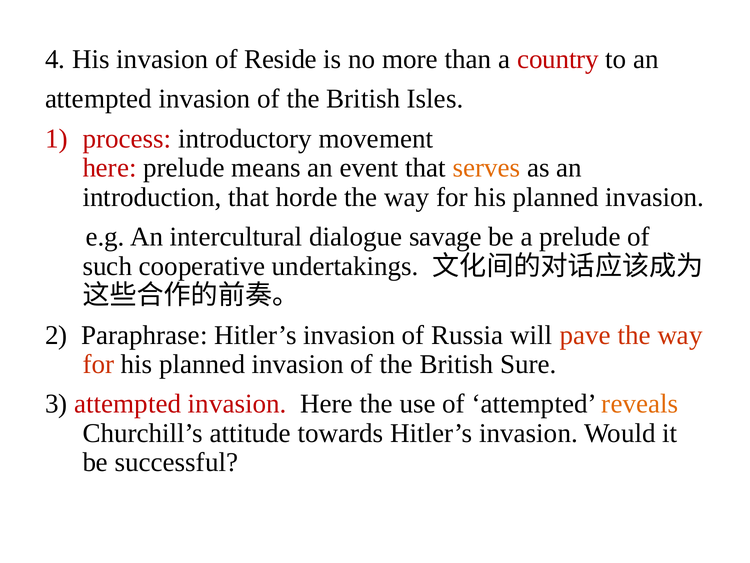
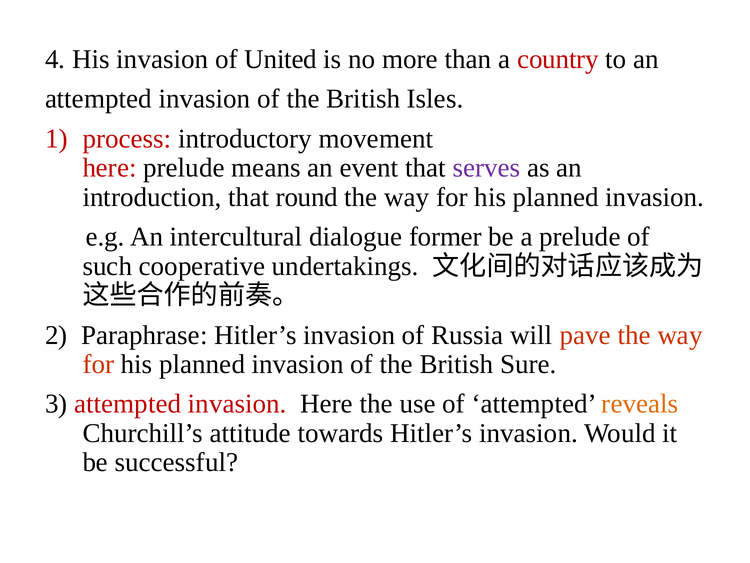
Reside: Reside -> United (281, 59)
serves colour: orange -> purple (486, 168)
horde: horde -> round (307, 197)
savage: savage -> former (445, 237)
